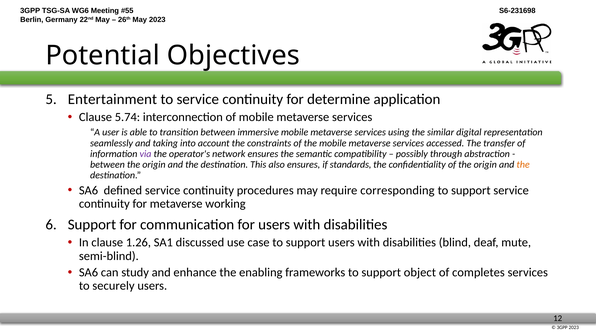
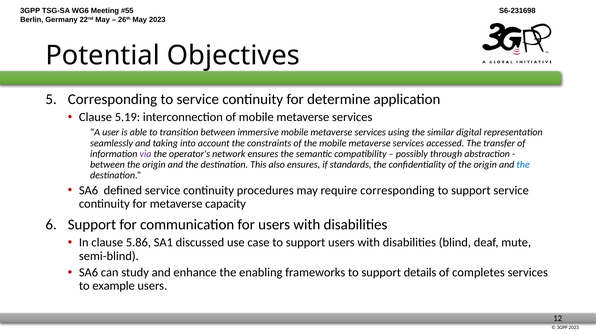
Entertainment: Entertainment -> Corresponding (112, 99)
5.74: 5.74 -> 5.19 (127, 117)
the colour: orange -> blue (523, 165)
working: working -> capacity (225, 204)
1.26: 1.26 -> 5.86 (138, 243)
object: object -> details (420, 273)
securely: securely -> example (114, 286)
